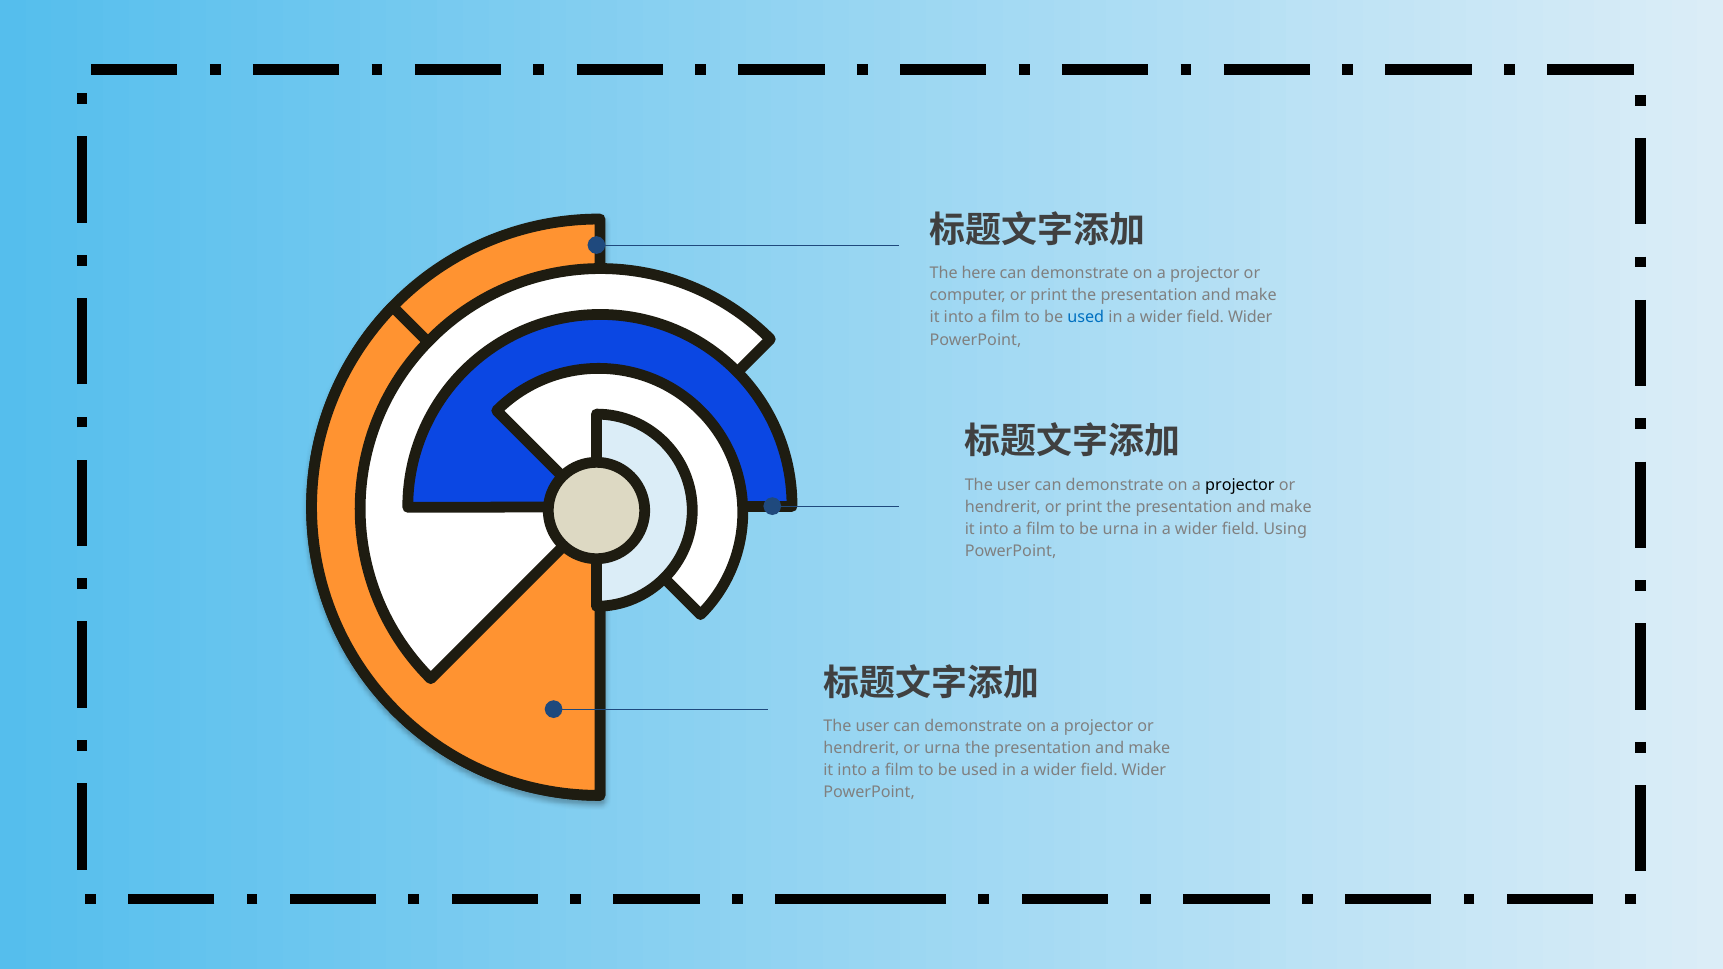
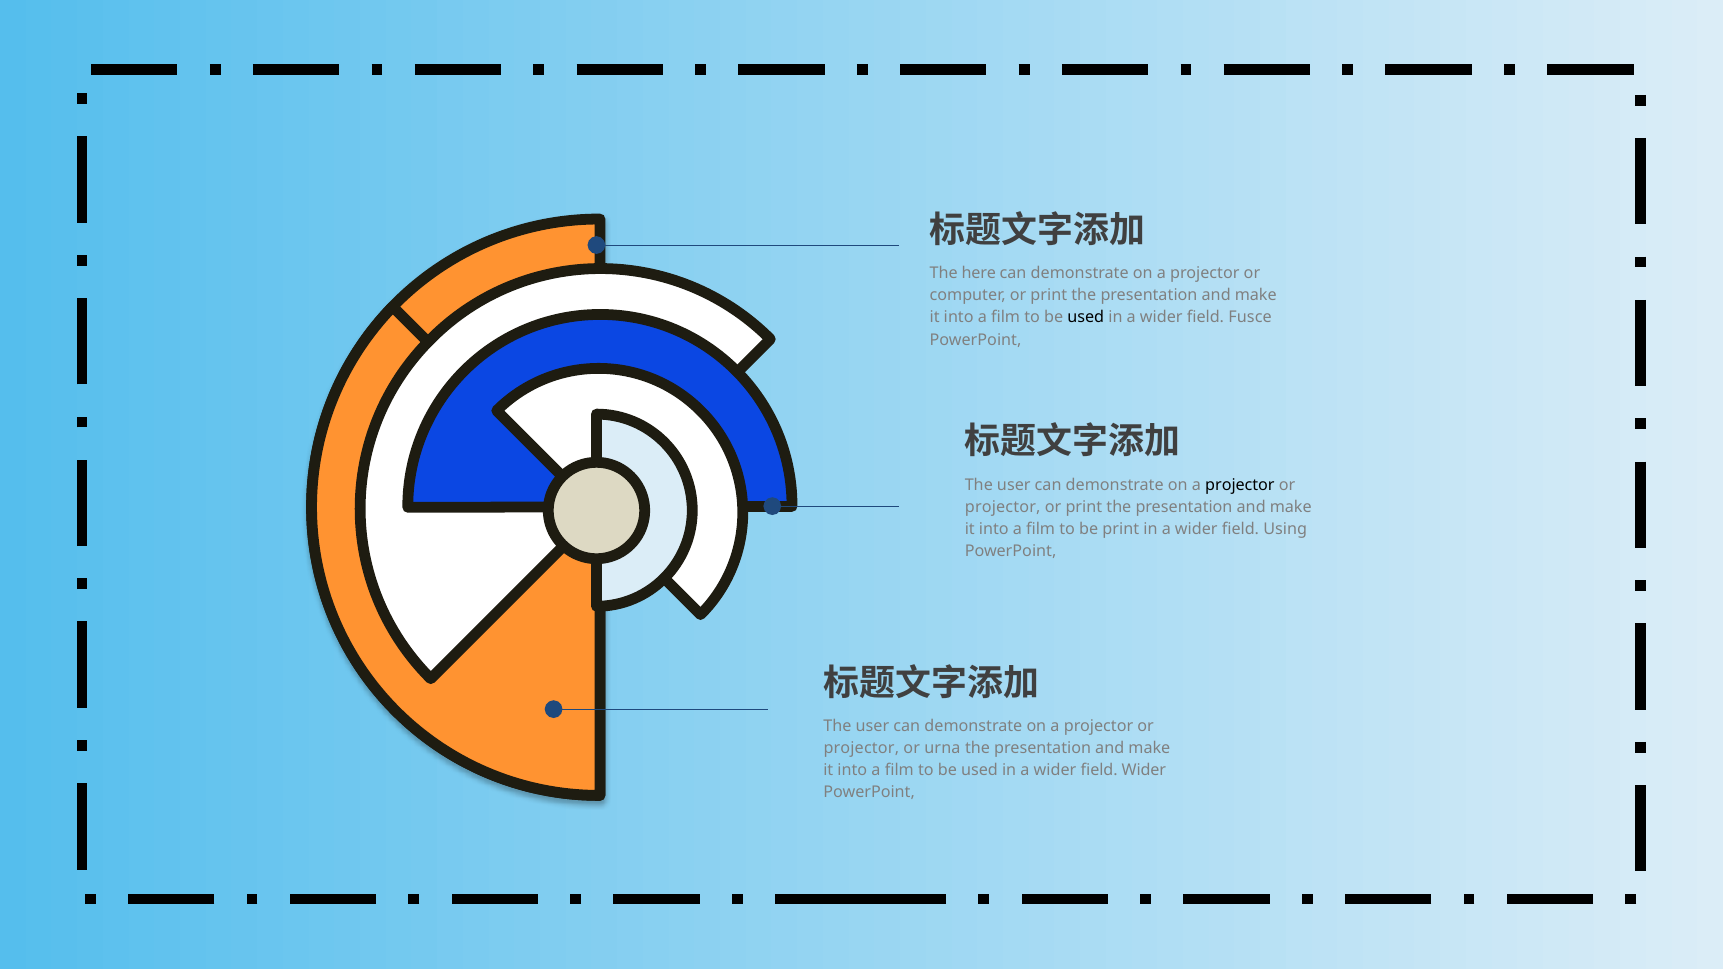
used colour: blue -> black (1086, 318)
Wider: Wider -> Fusce (1250, 318)
hendrerit: hendrerit -> projector (1003, 507)
be urna: urna -> print (1121, 529)
hendrerit: hendrerit -> projector (861, 749)
